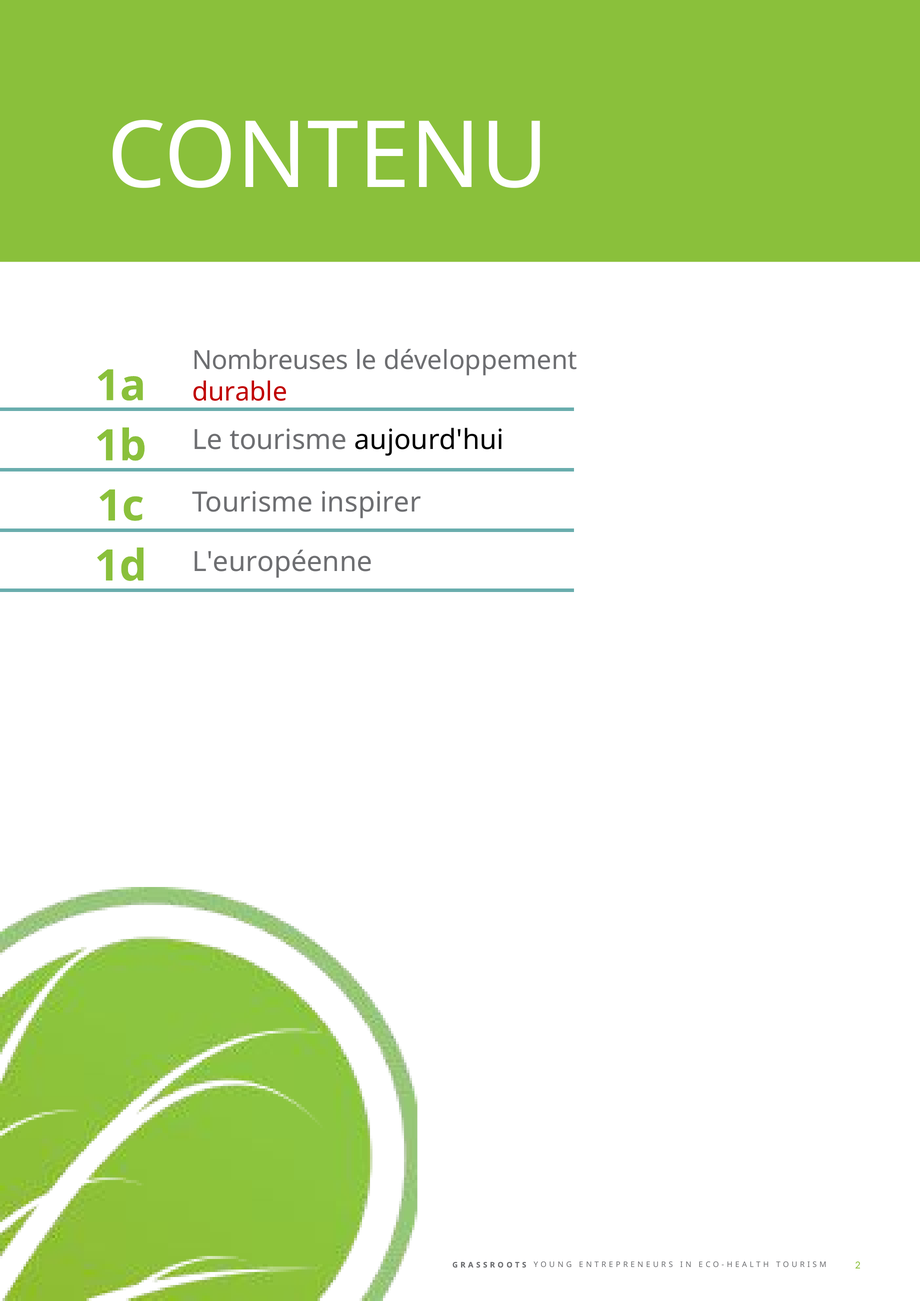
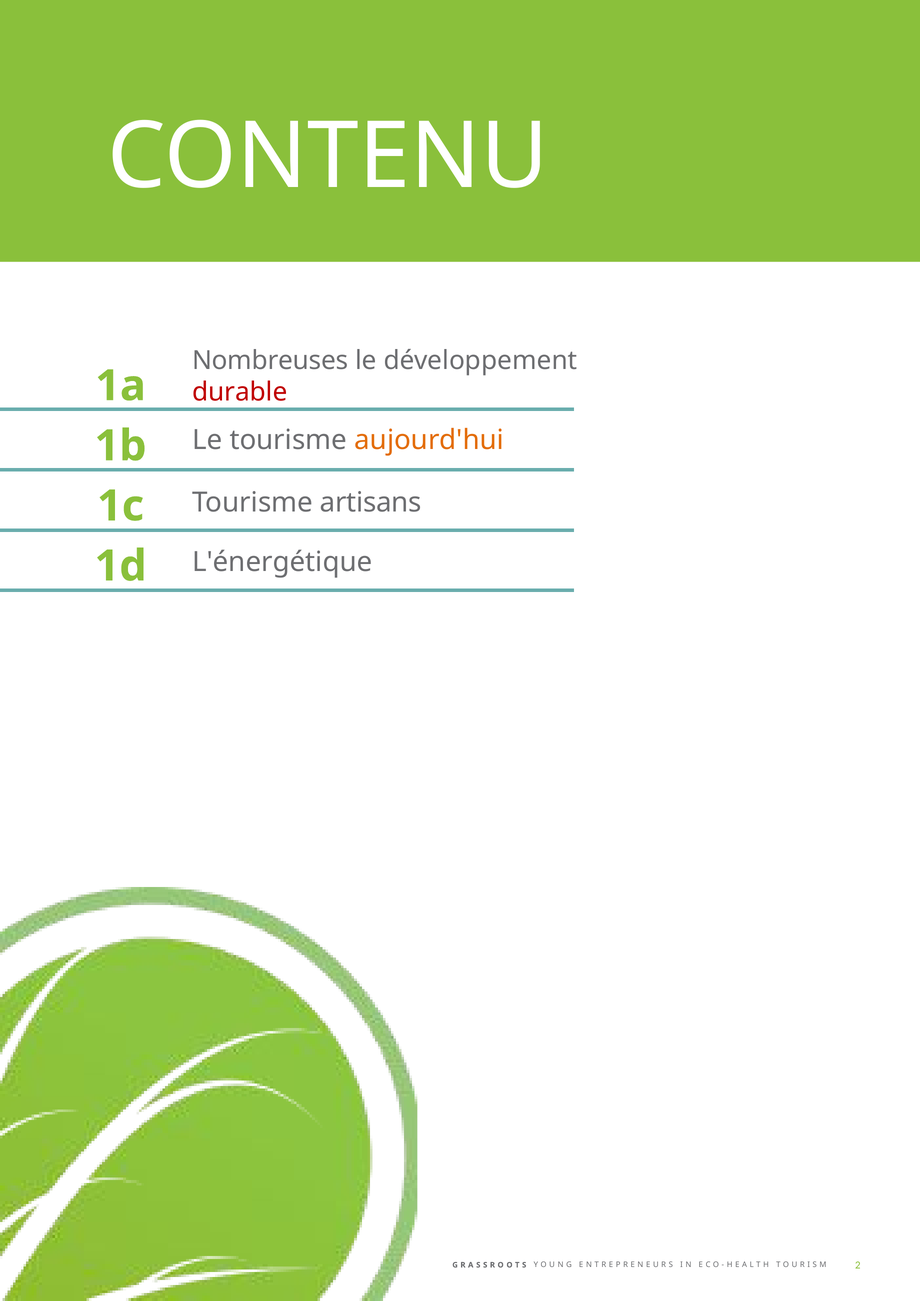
aujourd'hui colour: black -> orange (429, 440)
inspirer: inspirer -> artisans (371, 503)
L'européenne: L'européenne -> L'énergétique (282, 562)
